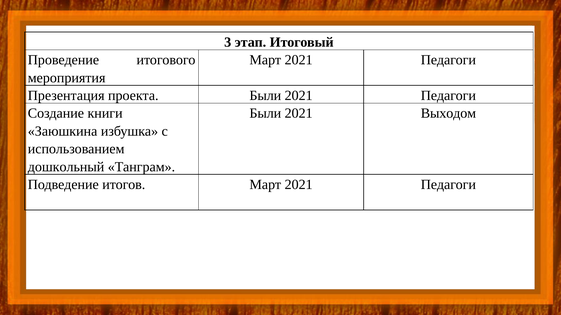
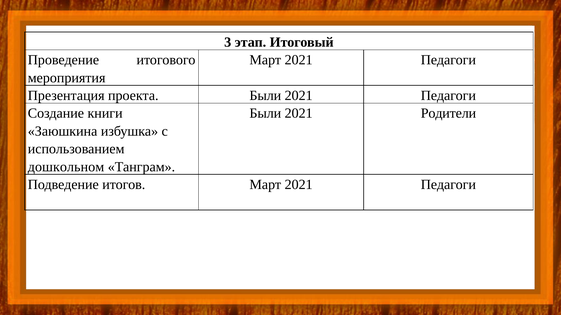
Выходом: Выходом -> Родители (448, 114)
дошкольный: дошкольный -> дошкольном (66, 167)
